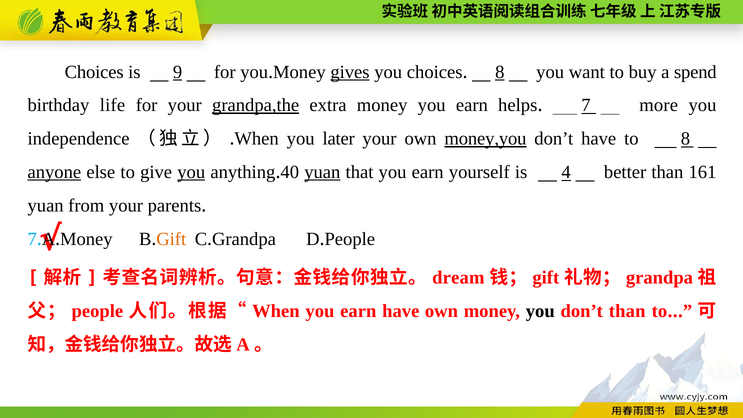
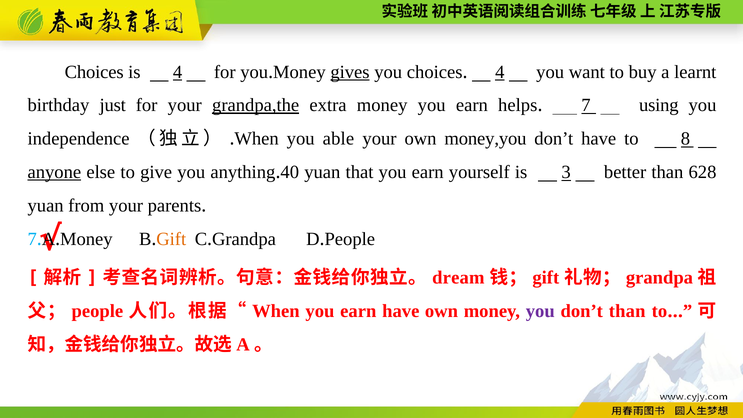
is 9: 9 -> 4 (178, 72)
8: 8 -> 4 (500, 72)
spend: spend -> learnt (695, 72)
life: life -> just (113, 105)
more: more -> using (659, 105)
later: later -> able (338, 139)
money,you underline: present -> none (485, 139)
you underline: present -> none (191, 172)
yuan underline: present -> none (322, 172)
4: 4 -> 3 (566, 172)
161: 161 -> 628 (702, 172)
you colour: black -> purple (540, 311)
